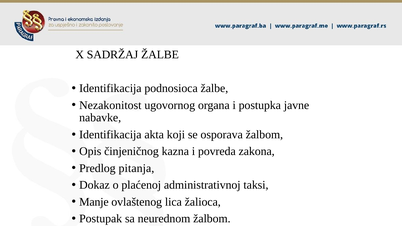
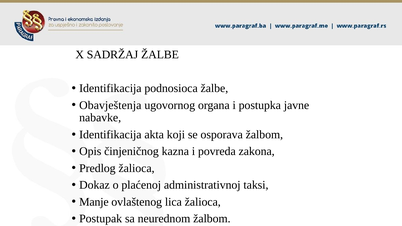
Nezakonitost: Nezakonitost -> Obavještenja (110, 105)
Predlog pitanja: pitanja -> žalioca (137, 168)
